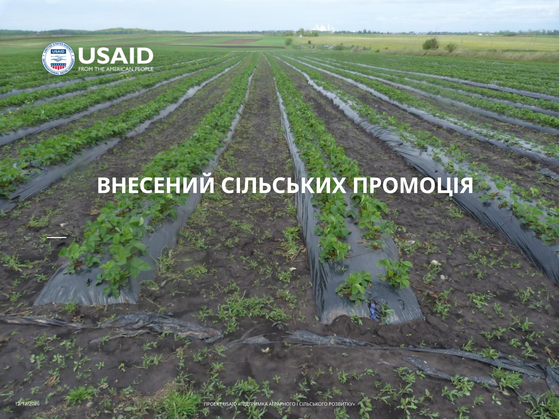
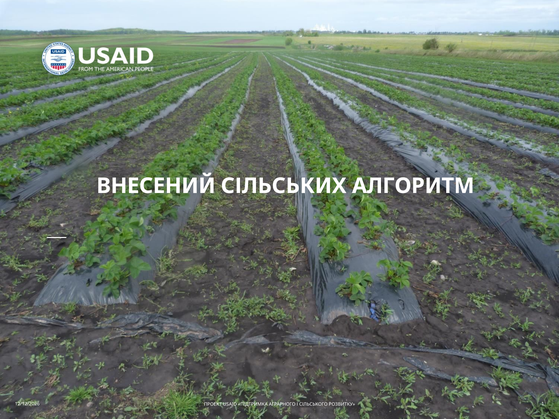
ПРОМОЦІЯ: ПРОМОЦІЯ -> АЛГОРИТМ (413, 186)
